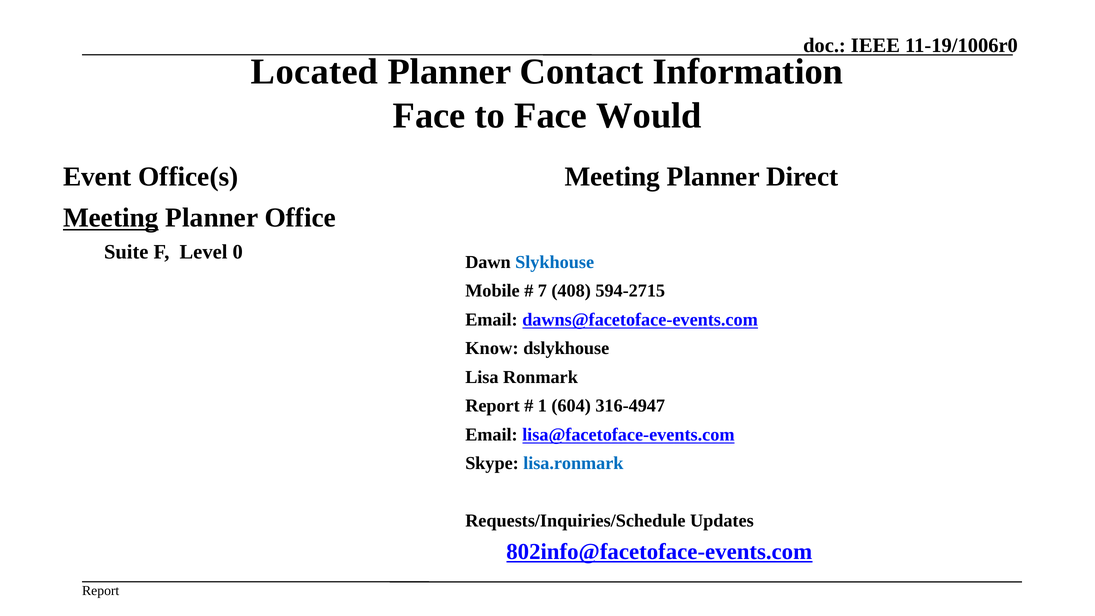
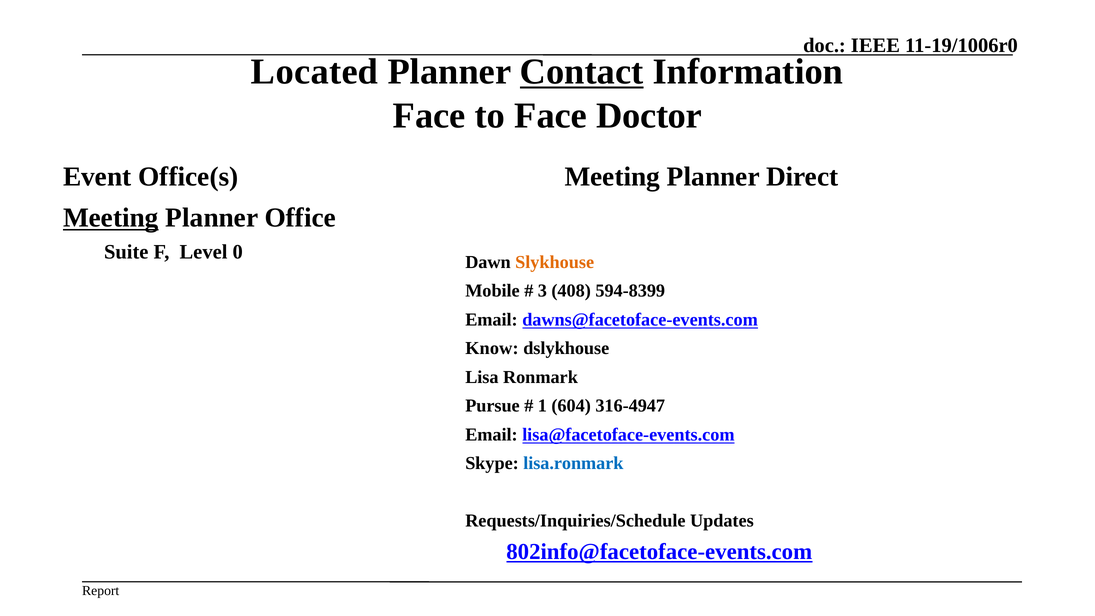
Contact underline: none -> present (582, 72)
Would: Would -> Doctor (649, 115)
Slykhouse colour: blue -> orange (555, 262)
7: 7 -> 3 (542, 291)
594-2715: 594-2715 -> 594-8399 (630, 291)
Report: Report -> Pursue (492, 406)
